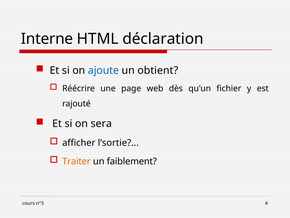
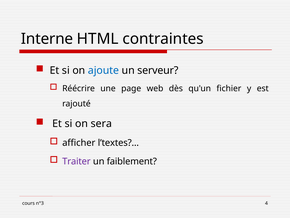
déclaration: déclaration -> contraintes (163, 39)
obtient: obtient -> serveur (158, 70)
l’sortie: l’sortie -> l’textes (118, 143)
Traiter colour: orange -> purple (76, 161)
